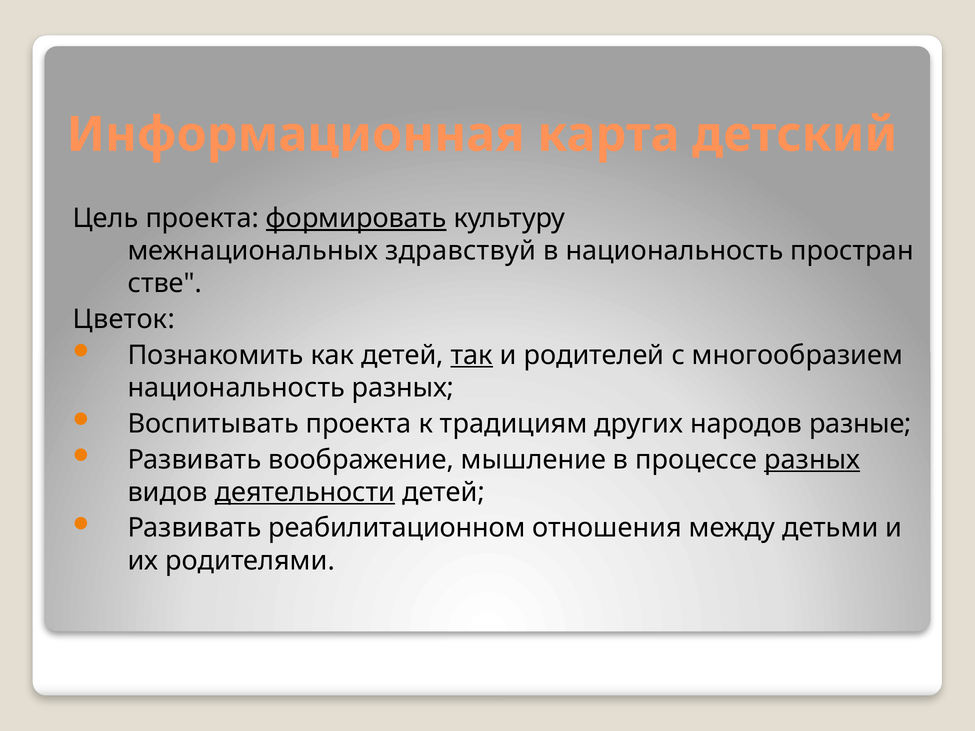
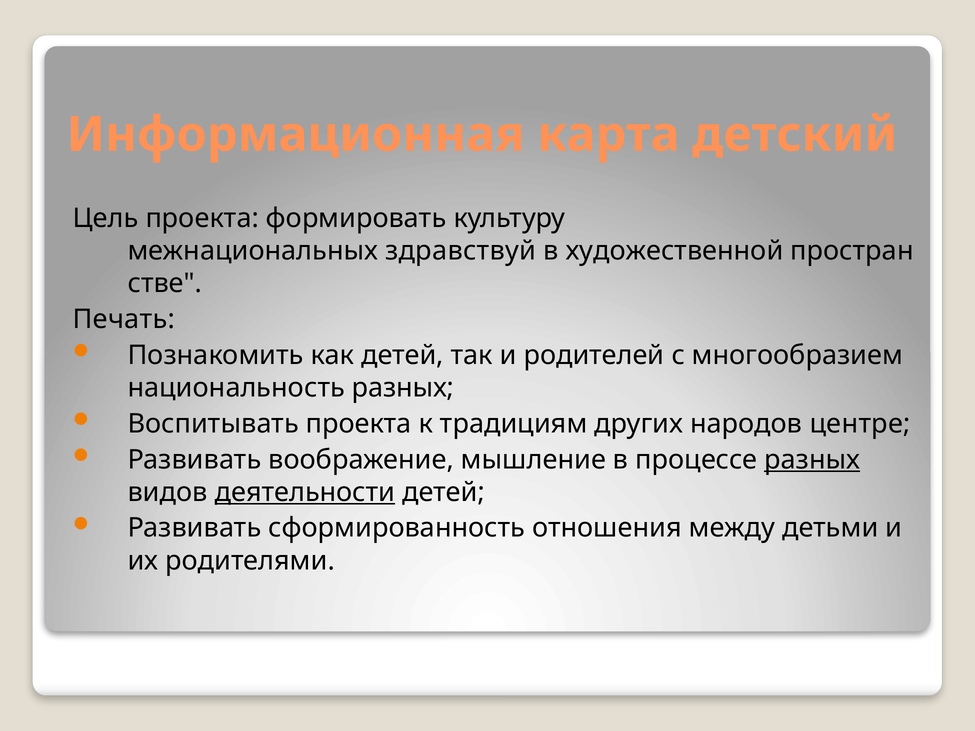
формировать underline: present -> none (356, 218)
в национальность: национальность -> художественной (674, 251)
Цветок: Цветок -> Печать (124, 319)
так underline: present -> none (472, 355)
разные: разные -> центре (860, 424)
реабилитационном: реабилитационном -> сформированность (397, 528)
